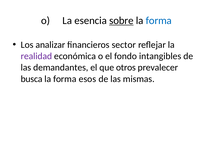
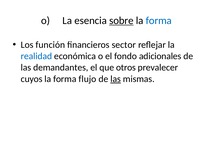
analizar: analizar -> función (50, 45)
realidad colour: purple -> blue (36, 56)
intangibles: intangibles -> adicionales (160, 56)
busca: busca -> cuyos (32, 79)
esos: esos -> flujo (87, 79)
las underline: none -> present (116, 79)
